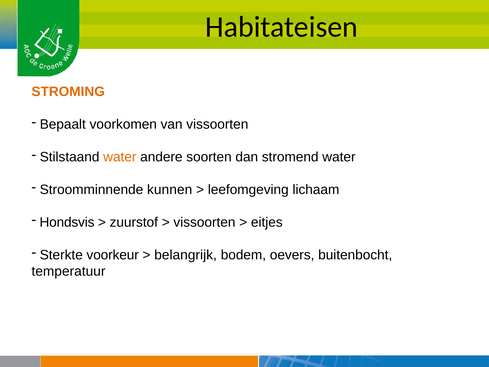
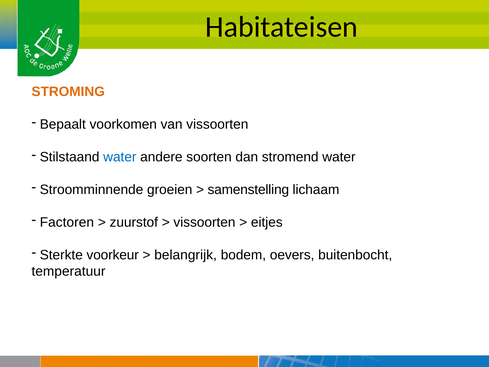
water colour: orange -> blue (120, 157)
kunnen: kunnen -> groeien (170, 190)
leefomgeving: leefomgeving -> samenstelling (248, 190)
Hondsvis: Hondsvis -> Factoren (67, 222)
